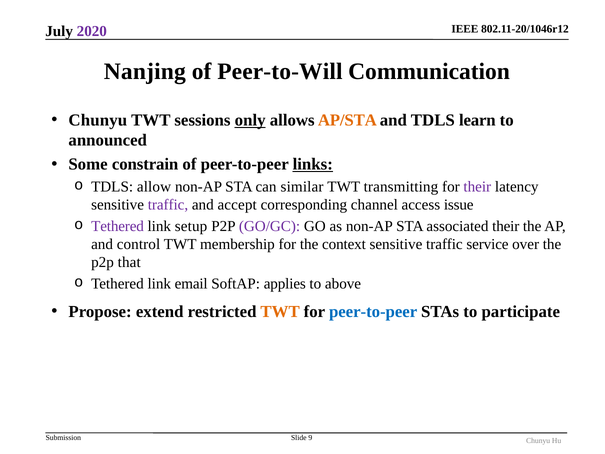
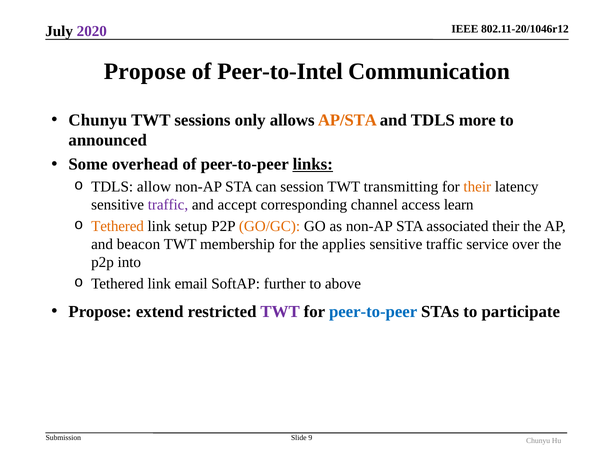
Nanjing: Nanjing -> Propose (145, 71)
Peer-to-Will: Peer-to-Will -> Peer-to-Intel (280, 71)
only underline: present -> none (250, 120)
learn: learn -> more (477, 120)
constrain: constrain -> overhead (145, 164)
similar: similar -> session (302, 187)
their colour: purple -> orange (477, 187)
issue: issue -> learn (459, 205)
Tethered colour: purple -> orange (118, 226)
GO/GC colour: purple -> orange (270, 226)
control: control -> beacon (138, 244)
context: context -> applies (344, 244)
that: that -> into (129, 262)
applies: applies -> further (285, 284)
TWT colour: orange -> purple (280, 312)
